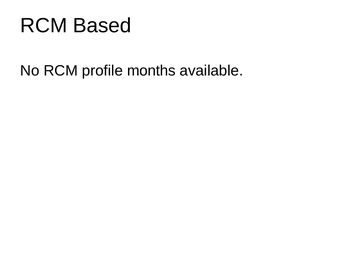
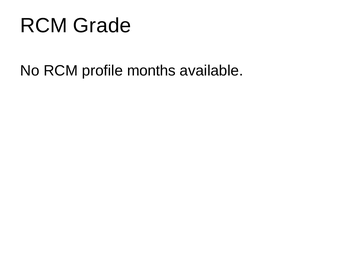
Based: Based -> Grade (102, 26)
